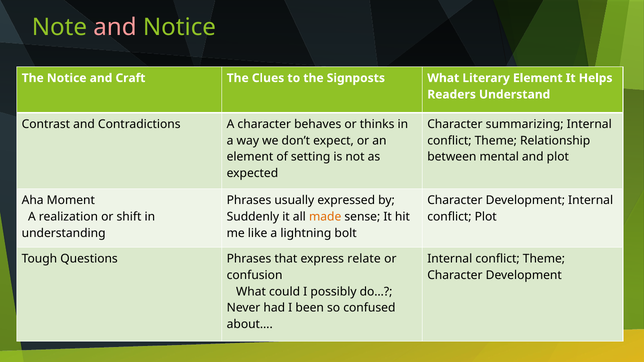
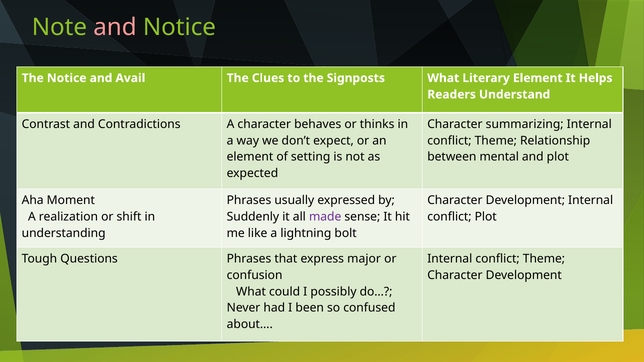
Craft: Craft -> Avail (130, 78)
made colour: orange -> purple (325, 217)
relate: relate -> major (364, 259)
